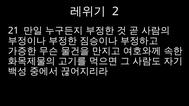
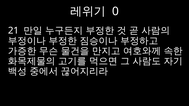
2: 2 -> 0 (115, 11)
